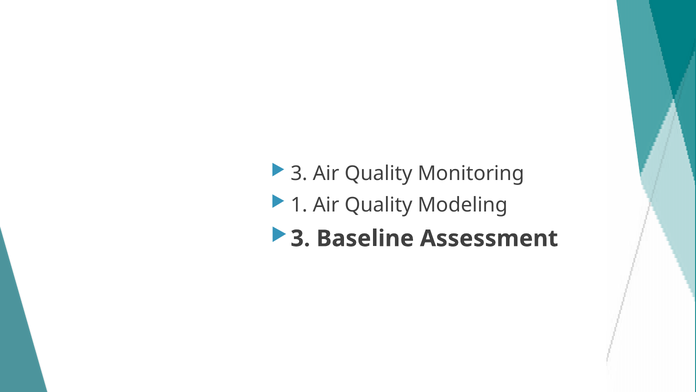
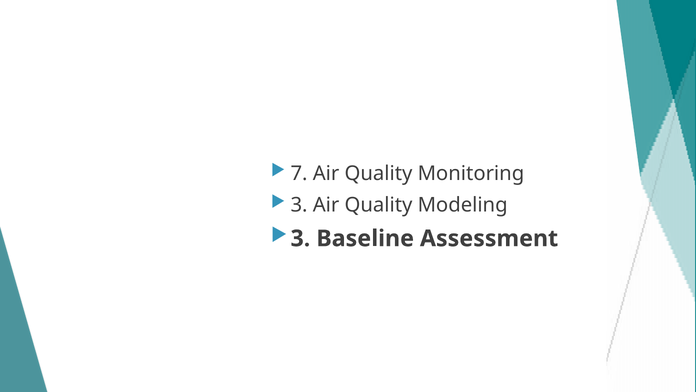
3: 3 -> 7 (299, 173)
1: 1 -> 3 (299, 205)
